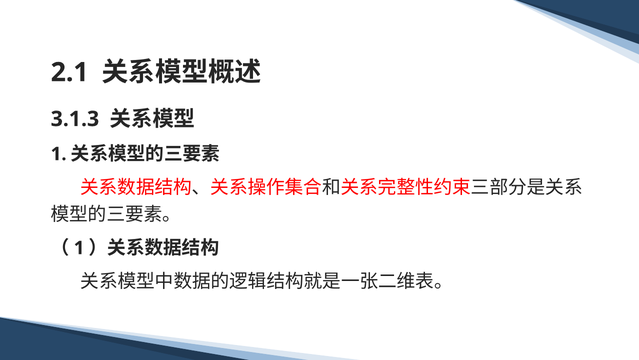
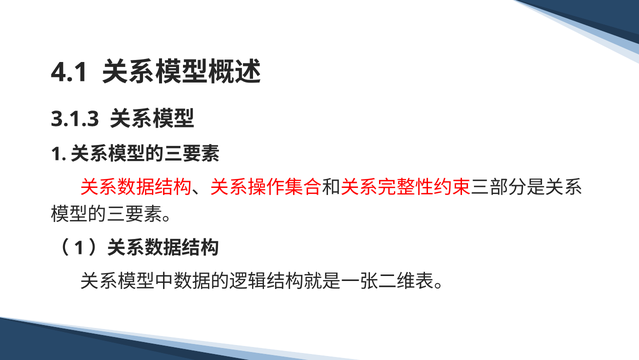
2.1: 2.1 -> 4.1 (70, 72)
